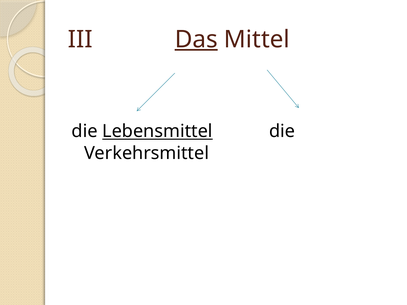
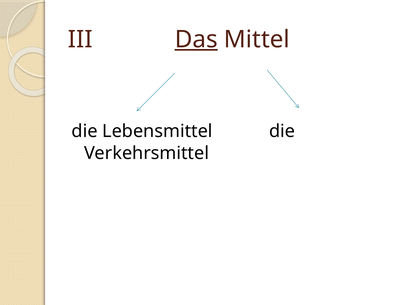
Lebensmittel underline: present -> none (157, 131)
